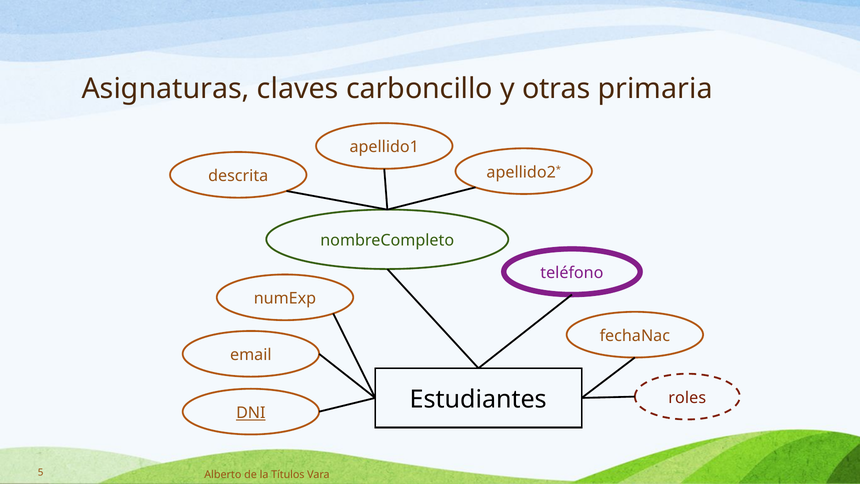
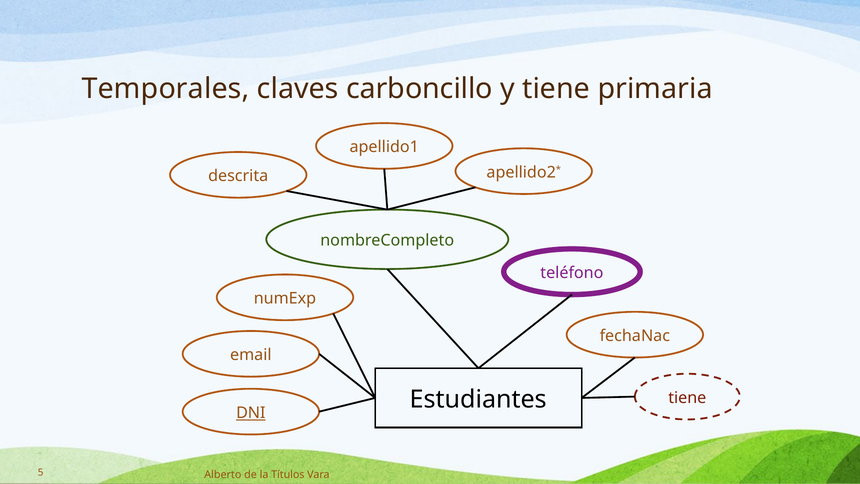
Asignaturas: Asignaturas -> Temporales (165, 89)
y otras: otras -> tiene (556, 89)
roles: roles -> tiene (687, 397)
